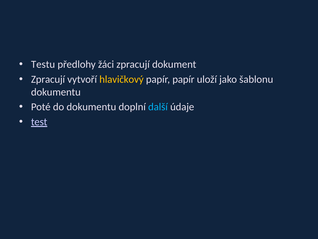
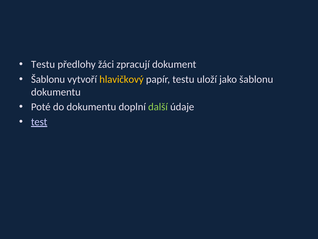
Zpracují: Zpracují -> Šablonu (48, 79)
papír papír: papír -> testu (183, 79)
další colour: light blue -> light green (158, 107)
